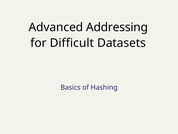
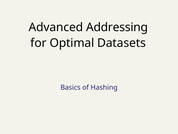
Difficult: Difficult -> Optimal (72, 43)
